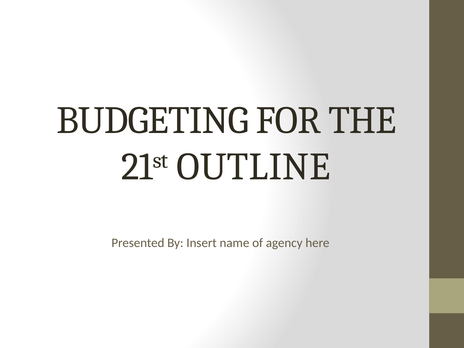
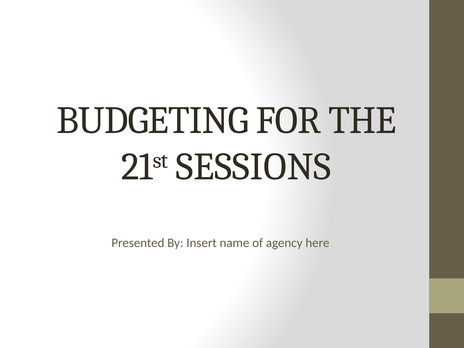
OUTLINE: OUTLINE -> SESSIONS (254, 167)
